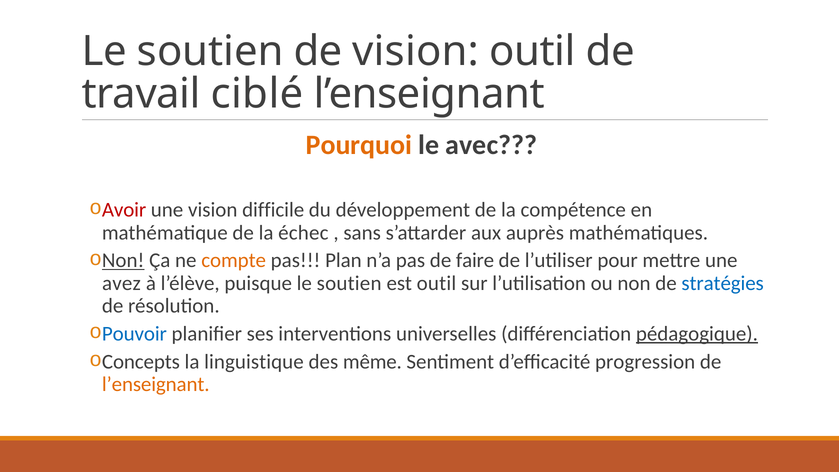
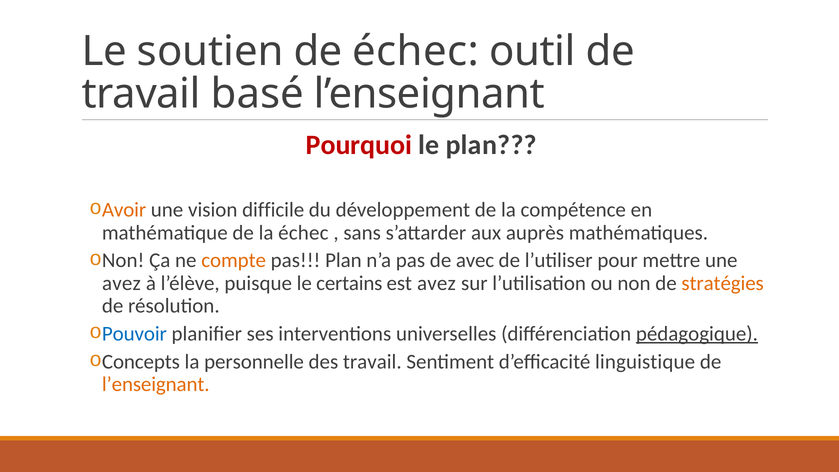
de vision: vision -> échec (416, 51)
ciblé: ciblé -> basé (257, 94)
Pourquoi colour: orange -> red (359, 145)
le avec: avec -> plan (491, 145)
Avoir colour: red -> orange (124, 210)
Non underline: present -> none (123, 261)
faire: faire -> avec (475, 261)
puisque le soutien: soutien -> certains (349, 283)
est outil: outil -> avez (436, 283)
stratégies colour: blue -> orange (723, 283)
linguistique: linguistique -> personnelle (254, 362)
des même: même -> travail (372, 362)
progression: progression -> linguistique (645, 362)
